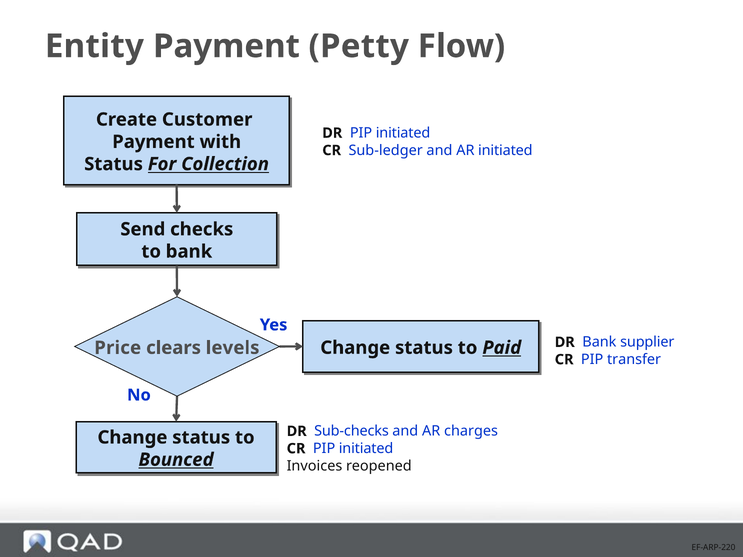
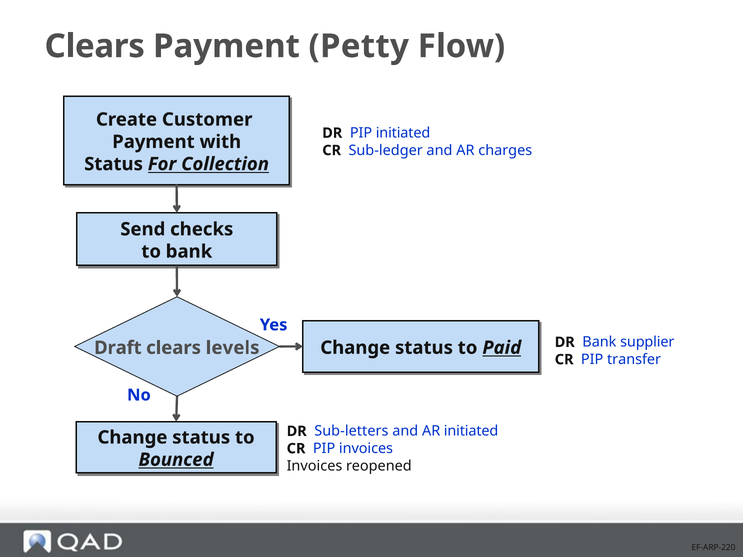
Entity: Entity -> Clears (95, 46)
AR initiated: initiated -> charges (505, 150)
Price: Price -> Draft (118, 348)
Sub-checks: Sub-checks -> Sub-letters (351, 431)
AR charges: charges -> initiated (471, 431)
CR PIP initiated: initiated -> invoices (366, 449)
